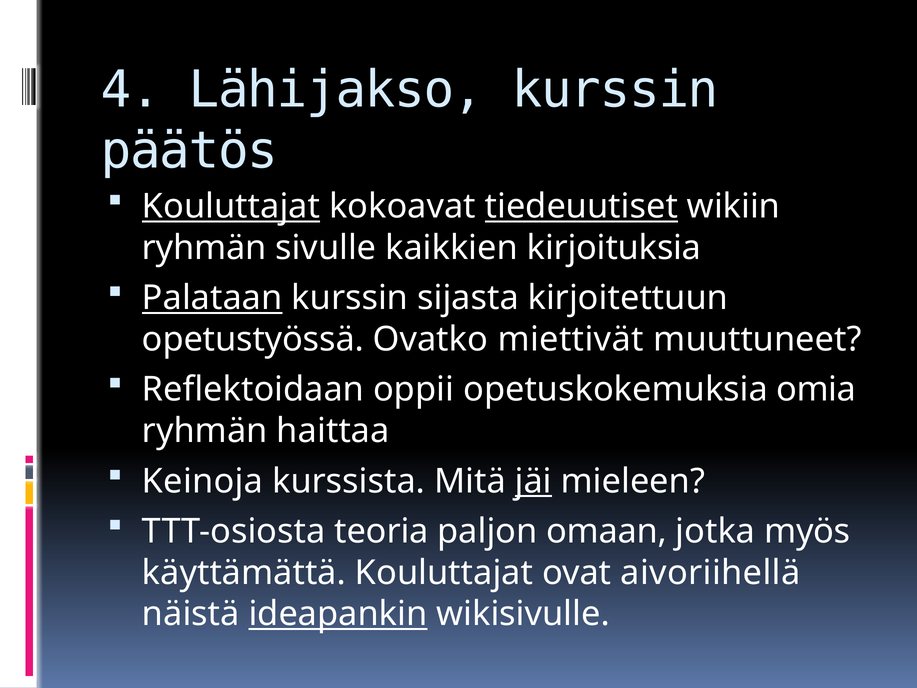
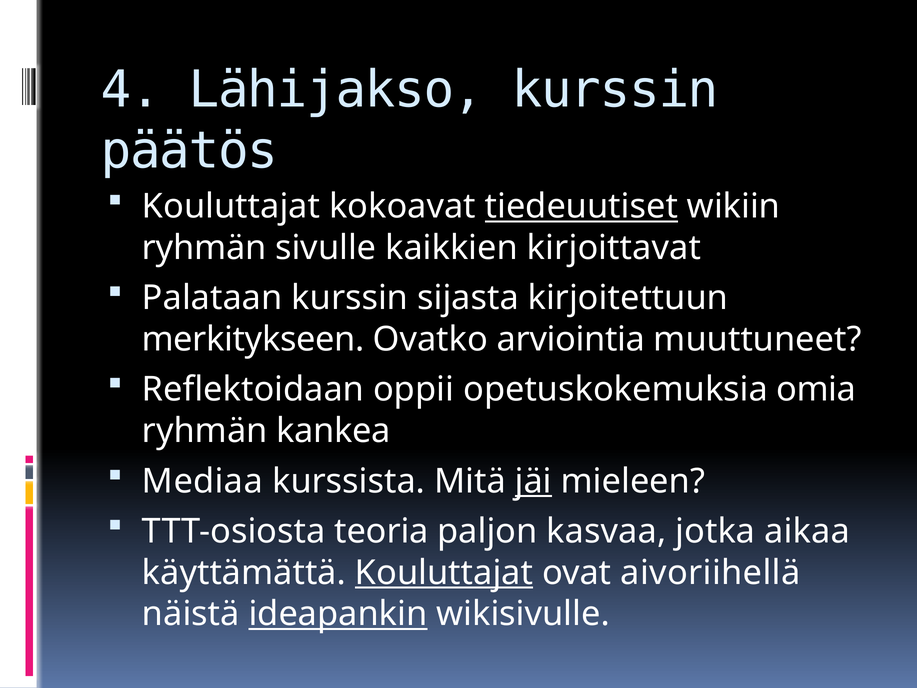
Kouluttajat underline: present -> none (231, 206)
kirjoituksia: kirjoituksia -> kirjoittavat (614, 248)
Palataan underline: present -> none (212, 298)
opetustyössä: opetustyössä -> merkitykseen (253, 339)
miettivät: miettivät -> arviointia (571, 339)
haittaa: haittaa -> kankea (333, 431)
Keinoja: Keinoja -> Mediaa (202, 481)
omaan: omaan -> kasvaa (606, 531)
myös: myös -> aikaa (807, 531)
Kouluttajat underline: none -> present (444, 572)
